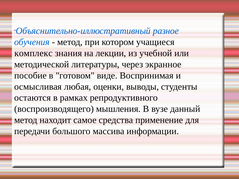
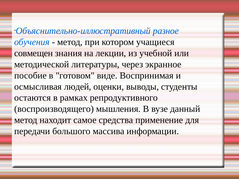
комплекс: комплекс -> совмещен (34, 53)
любая: любая -> людей (78, 87)
